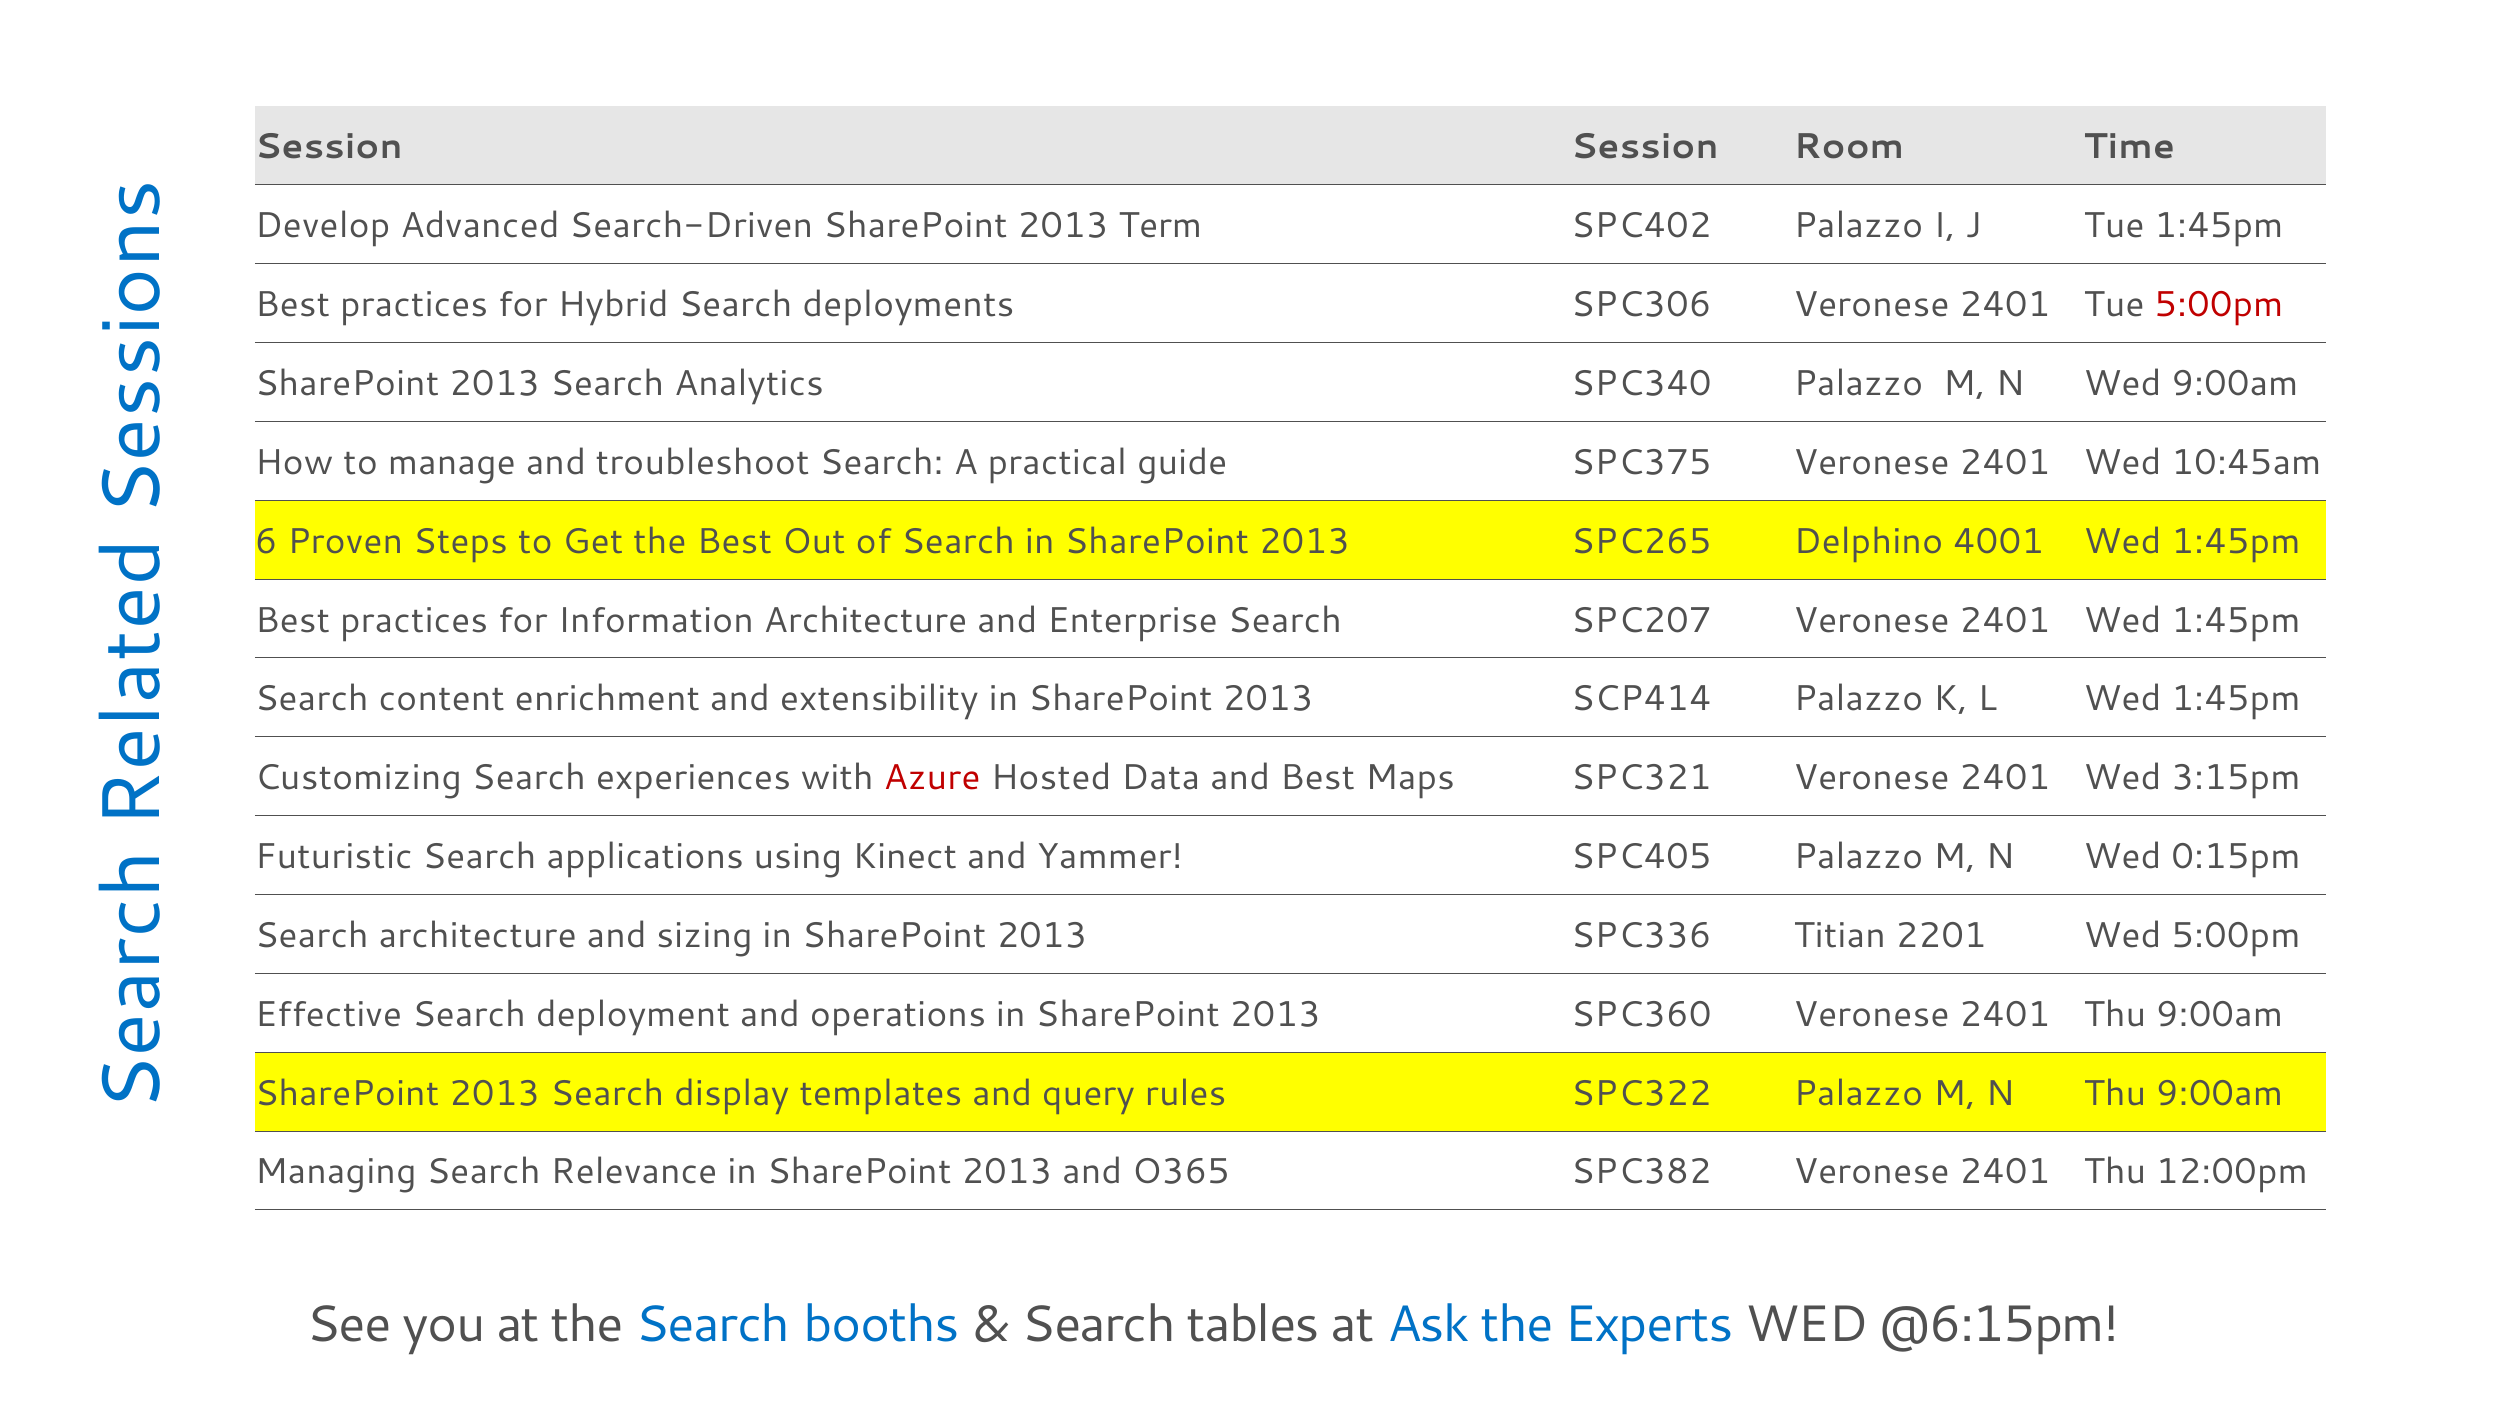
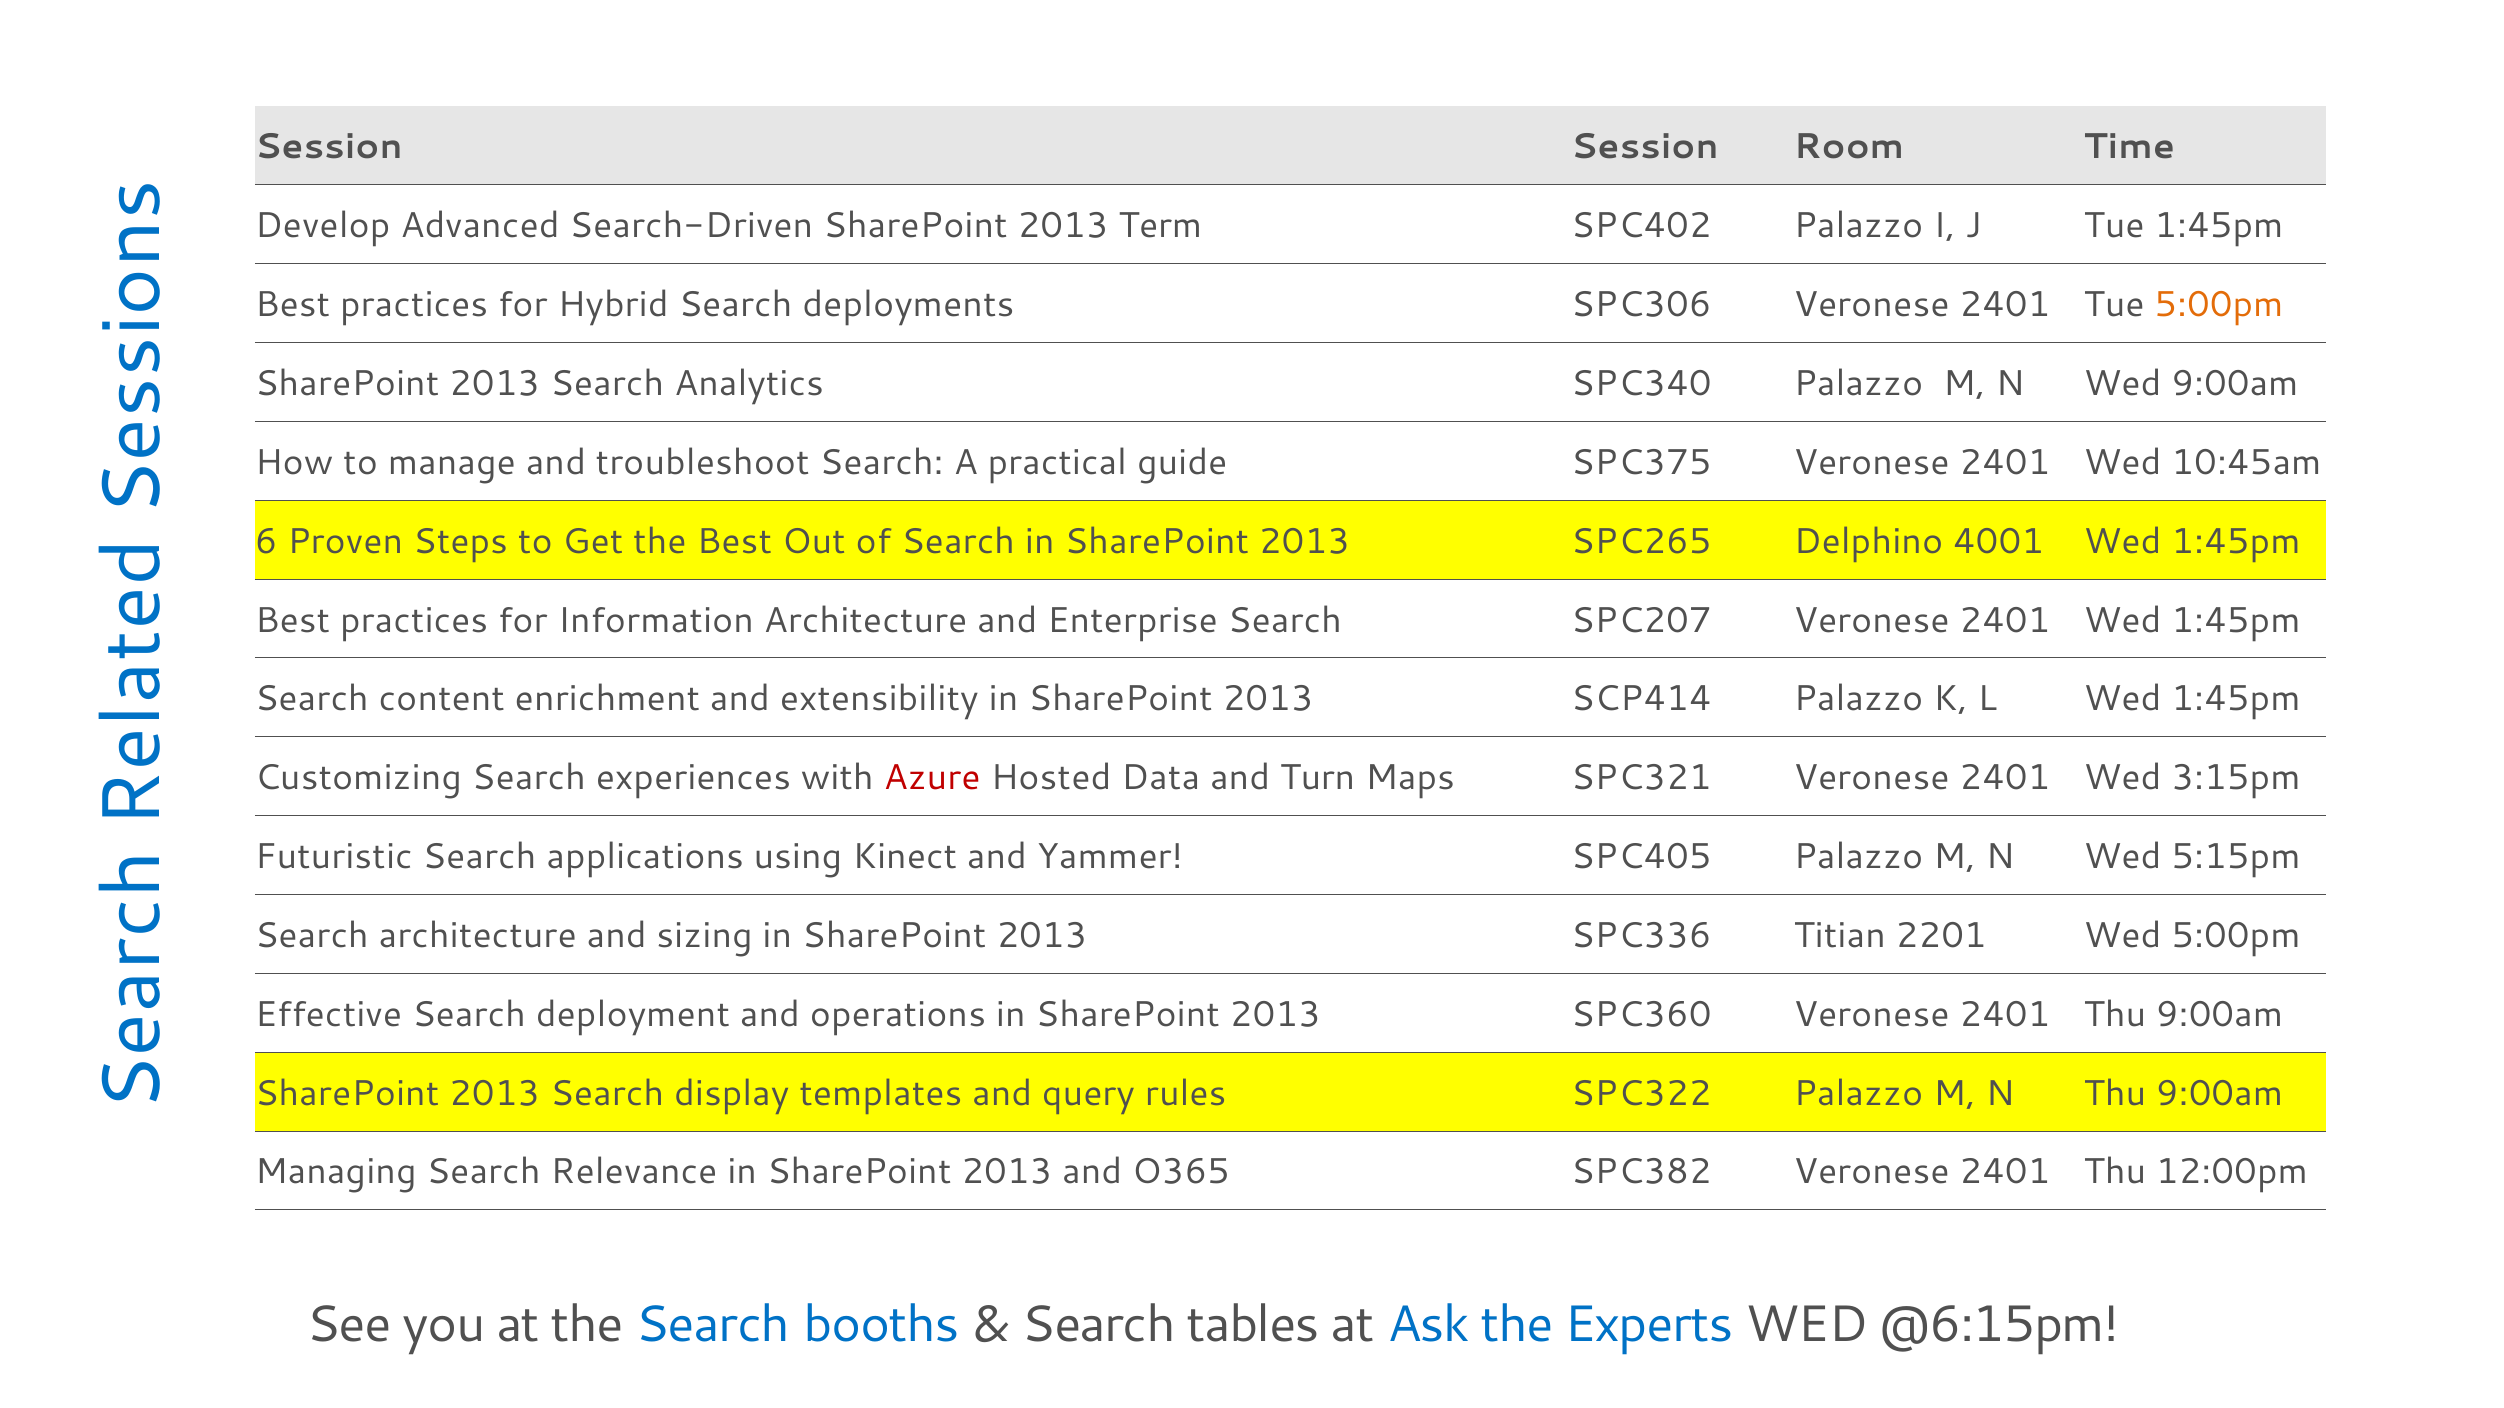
5:00pm colour: red -> orange (2219, 305)
and Best: Best -> Turn (1318, 778)
0:15pm: 0:15pm -> 5:15pm (2236, 857)
